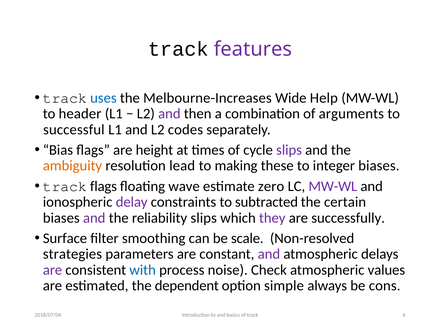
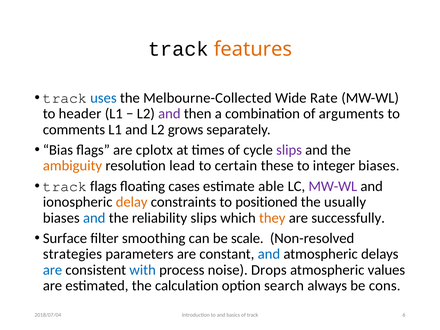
features colour: purple -> orange (253, 49)
Melbourne-Increases: Melbourne-Increases -> Melbourne-Collected (207, 98)
Help: Help -> Rate (324, 98)
successful: successful -> comments (74, 130)
codes: codes -> grows (186, 130)
height: height -> cplotx (154, 150)
making: making -> certain (236, 166)
wave: wave -> cases (184, 186)
zero: zero -> able (271, 186)
delay colour: purple -> orange (132, 202)
subtracted: subtracted -> positioned (267, 202)
certain: certain -> usually (345, 202)
and colour: purple -> blue (94, 218)
they colour: purple -> orange (272, 218)
and colour: purple -> blue (269, 254)
are colour: purple -> blue (53, 270)
Check: Check -> Drops (269, 270)
dependent: dependent -> calculation (187, 286)
simple: simple -> search (284, 286)
